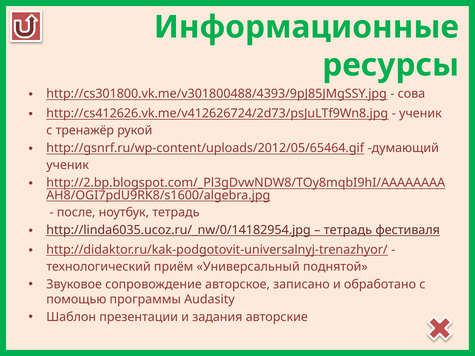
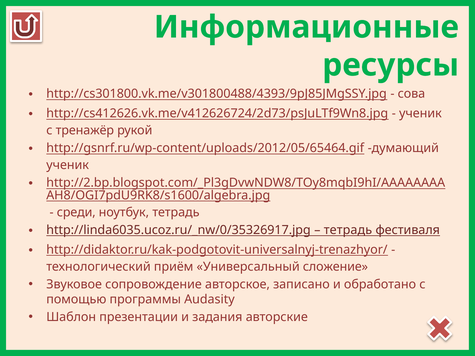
после: после -> среди (76, 212)
http://linda6035.ucoz.ru/_nw/0/14182954.jpg: http://linda6035.ucoz.ru/_nw/0/14182954.jpg -> http://linda6035.ucoz.ru/_nw/0/35326917.jpg (179, 230)
поднятой: поднятой -> сложение (335, 267)
